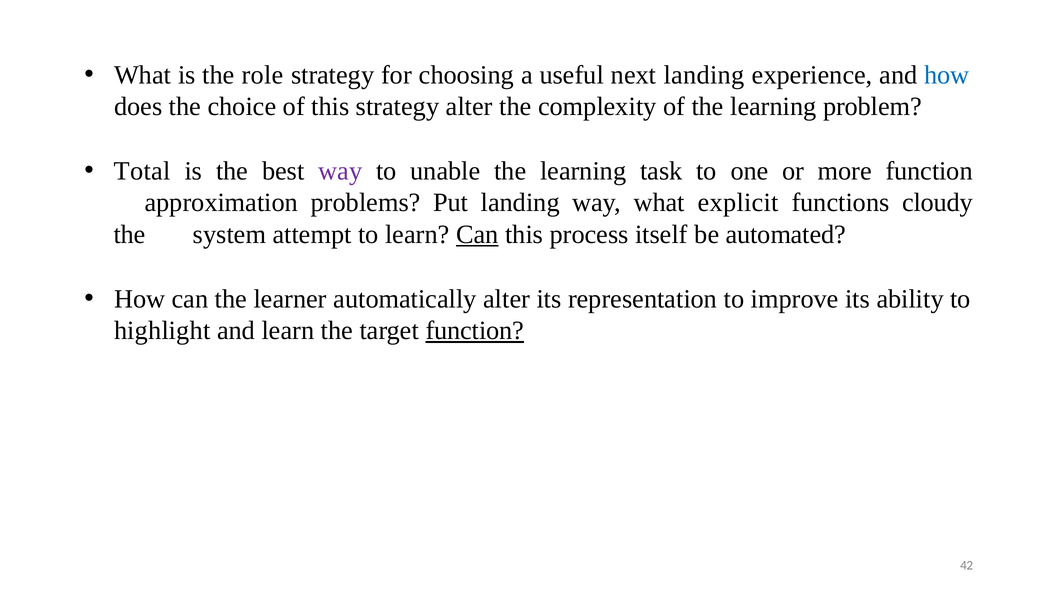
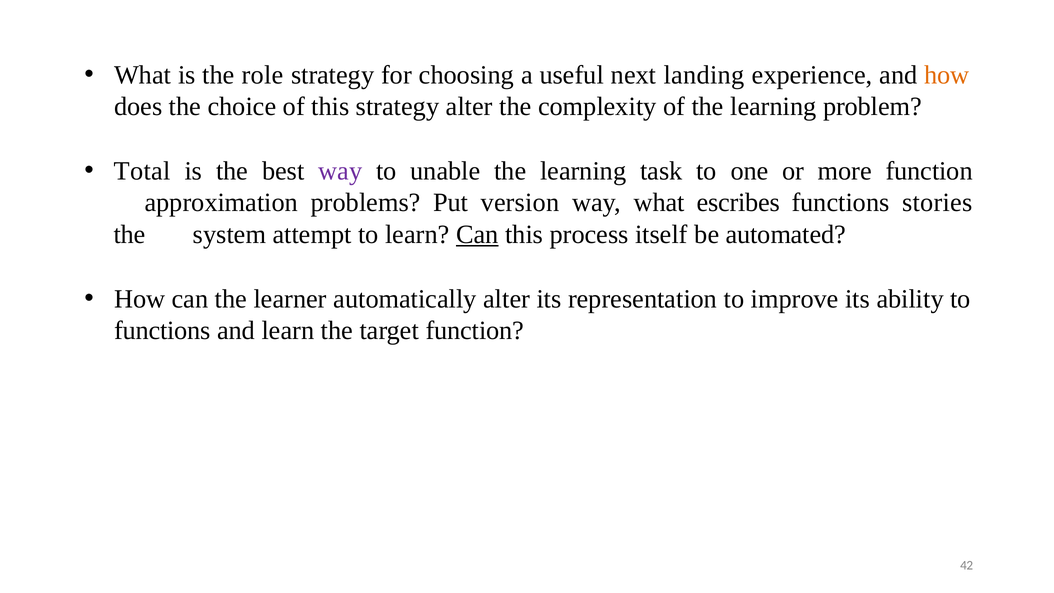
how colour: blue -> orange (947, 75)
Put landing: landing -> version (520, 203)
explicit: explicit -> escribes (738, 203)
cloudy: cloudy -> stories (937, 203)
highlight: highlight -> functions (162, 331)
function underline: present -> none (475, 331)
